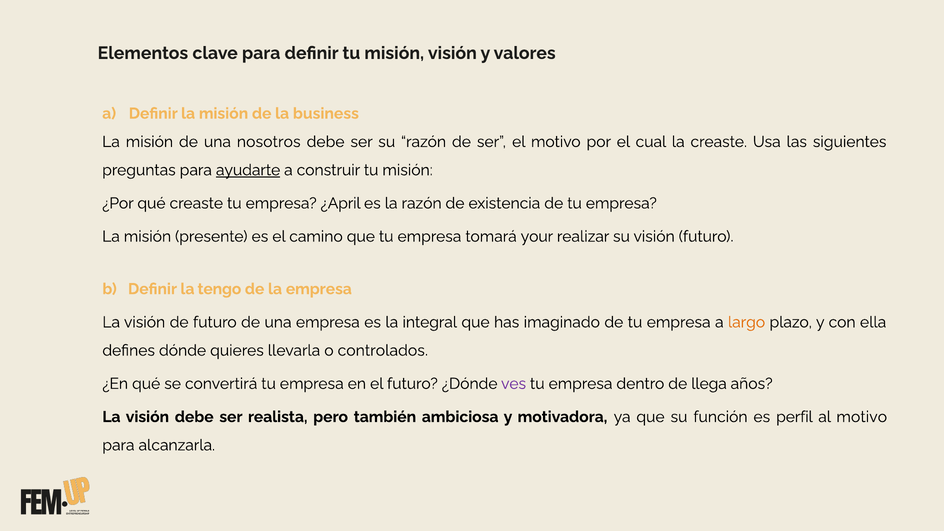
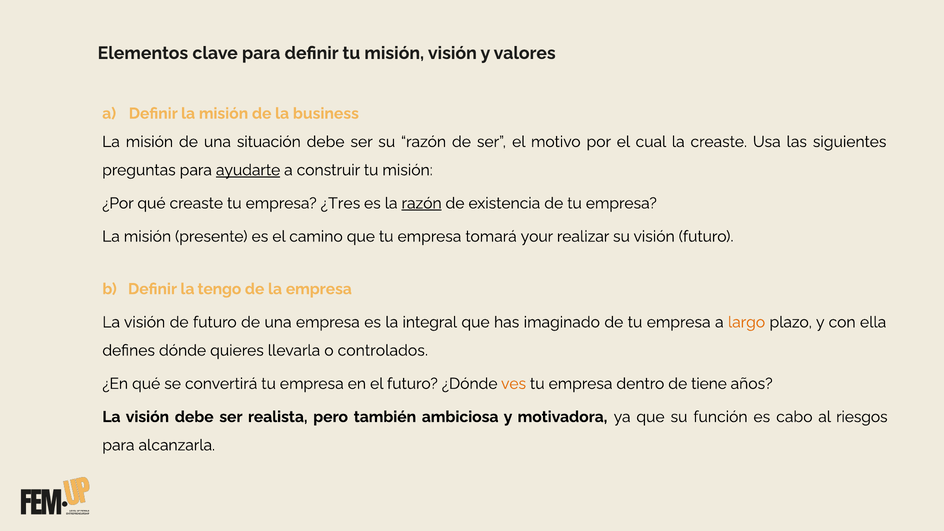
nosotros: nosotros -> situación (269, 142)
¿April: ¿April -> ¿Tres (340, 203)
razón underline: none -> present (422, 203)
ves colour: purple -> orange (514, 384)
llega: llega -> tiene (709, 384)
perfil: perfil -> cabo (794, 417)
al motivo: motivo -> riesgos (862, 417)
